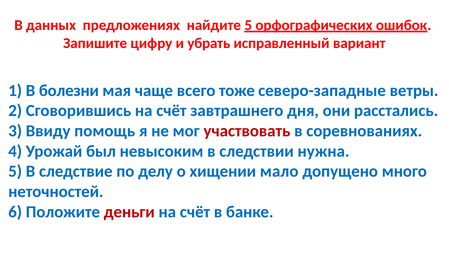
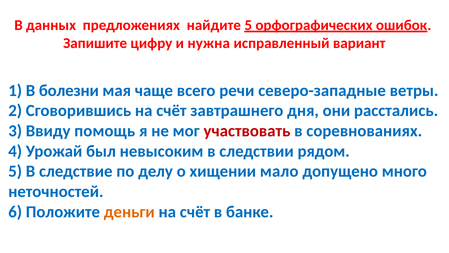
убрать: убрать -> нужна (209, 43)
тоже: тоже -> речи (237, 90)
нужна: нужна -> рядом (324, 151)
деньги colour: red -> orange (129, 212)
